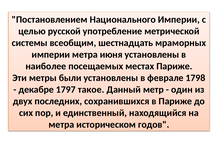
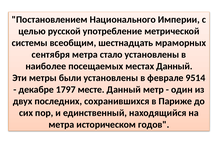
империи: империи -> сентября (51, 54)
июня: июня -> стало (111, 54)
местах Париже: Париже -> Данный (174, 66)
1798: 1798 -> 9514 (195, 78)
такое: такое -> месте (91, 89)
